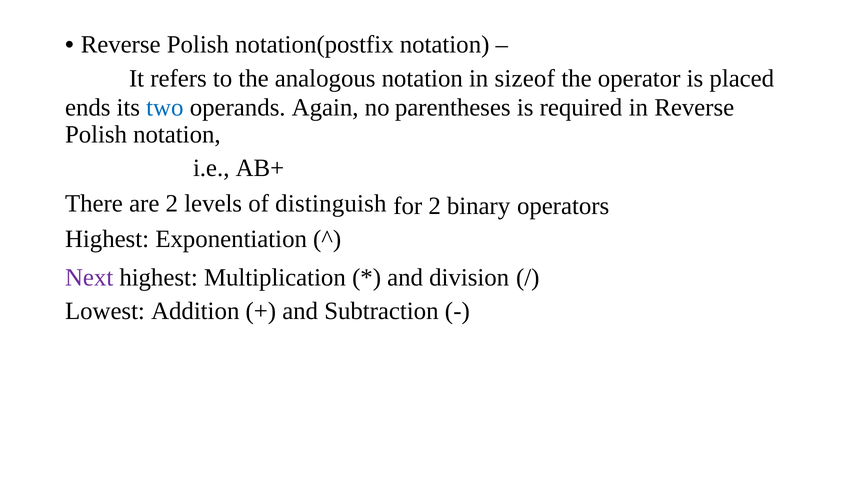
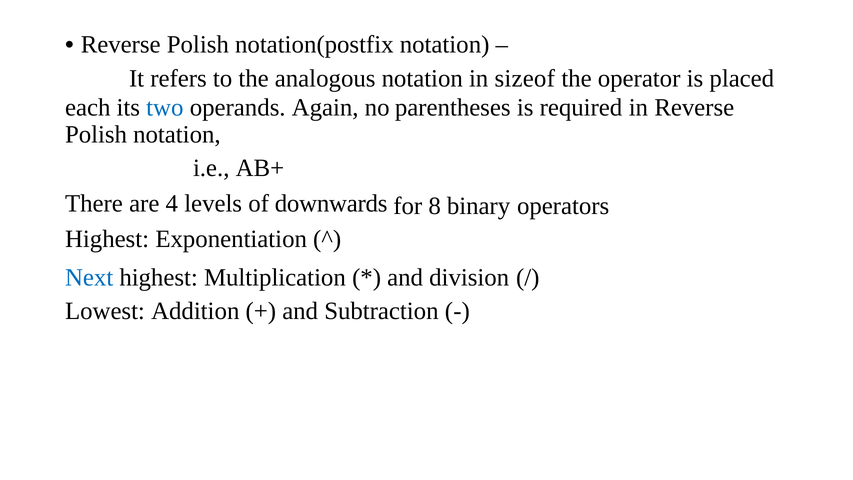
ends: ends -> each (88, 107)
are 2: 2 -> 4 (172, 203)
distinguish: distinguish -> downwards (331, 203)
for 2: 2 -> 8 (435, 206)
Next colour: purple -> blue (89, 277)
